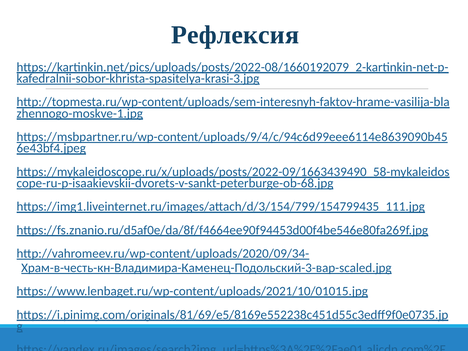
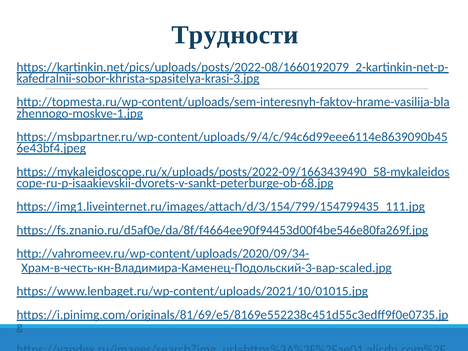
Рефлексия: Рефлексия -> Трудности (235, 35)
